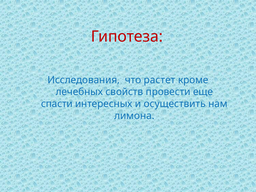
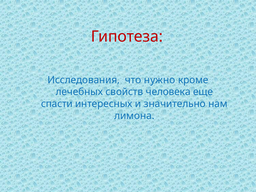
растет: растет -> нужно (160, 80)
провести: провести -> человека (168, 92)
осуществить: осуществить -> значительно (175, 104)
